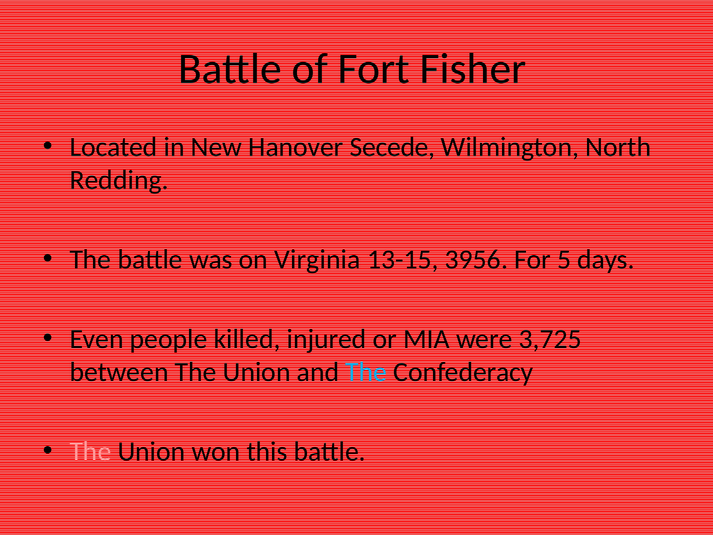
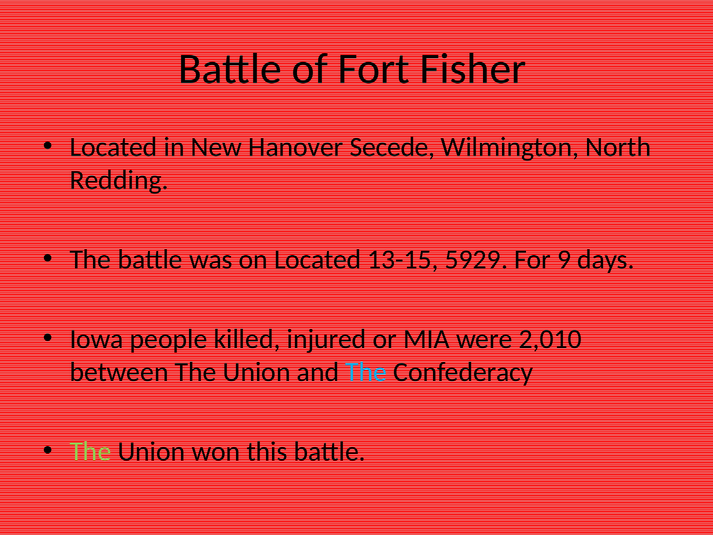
on Virginia: Virginia -> Located (318, 259)
3956: 3956 -> 5929 (476, 259)
5: 5 -> 9 (564, 259)
Even: Even -> Iowa (97, 339)
3,725: 3,725 -> 2,010 (550, 339)
The colour: pink -> light green (90, 451)
